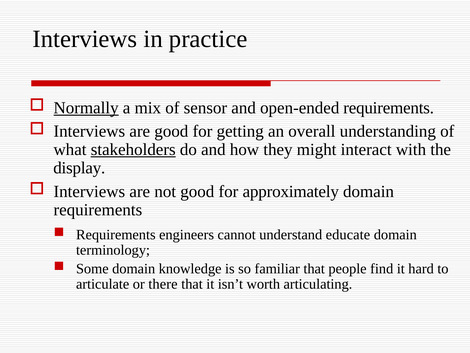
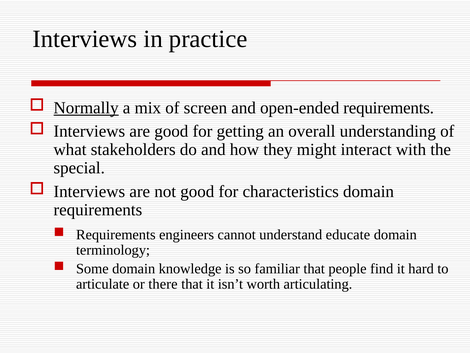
sensor: sensor -> screen (205, 108)
stakeholders underline: present -> none (133, 149)
display: display -> special (79, 168)
approximately: approximately -> characteristics (291, 191)
